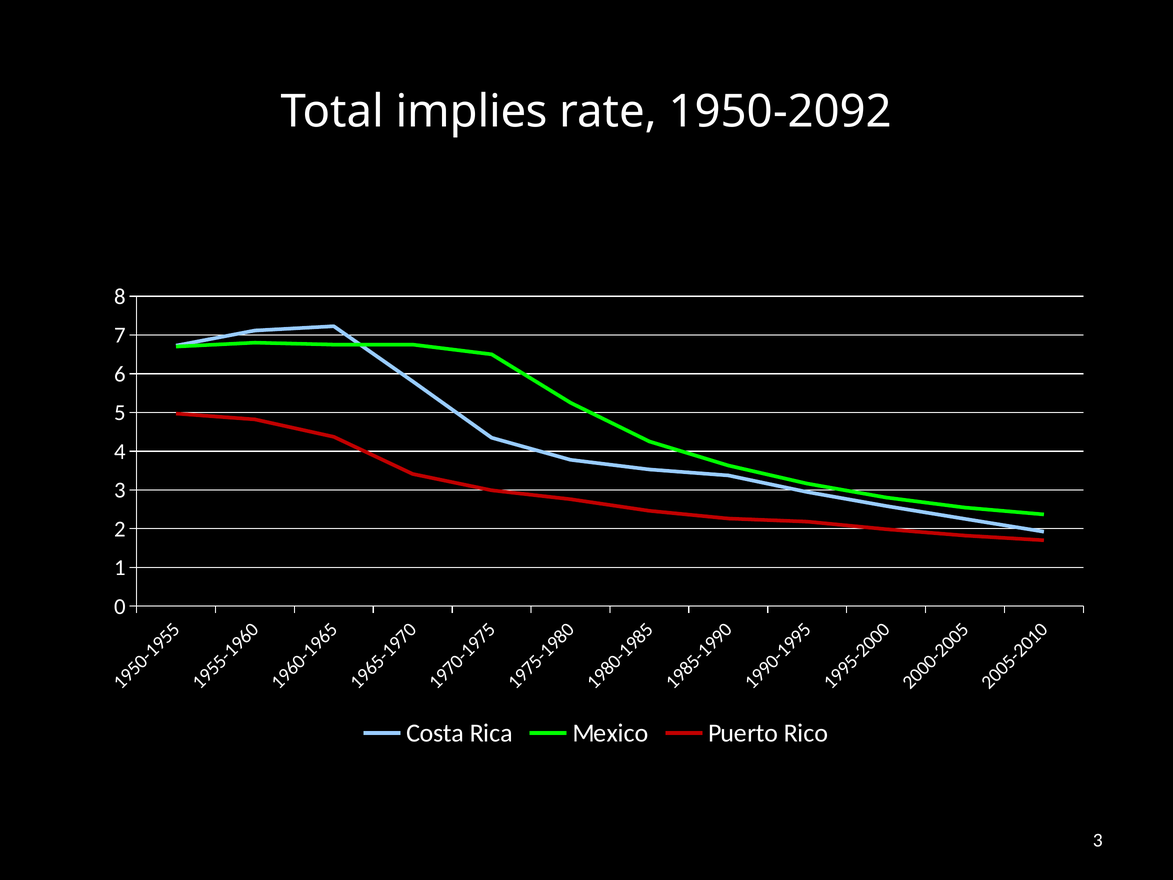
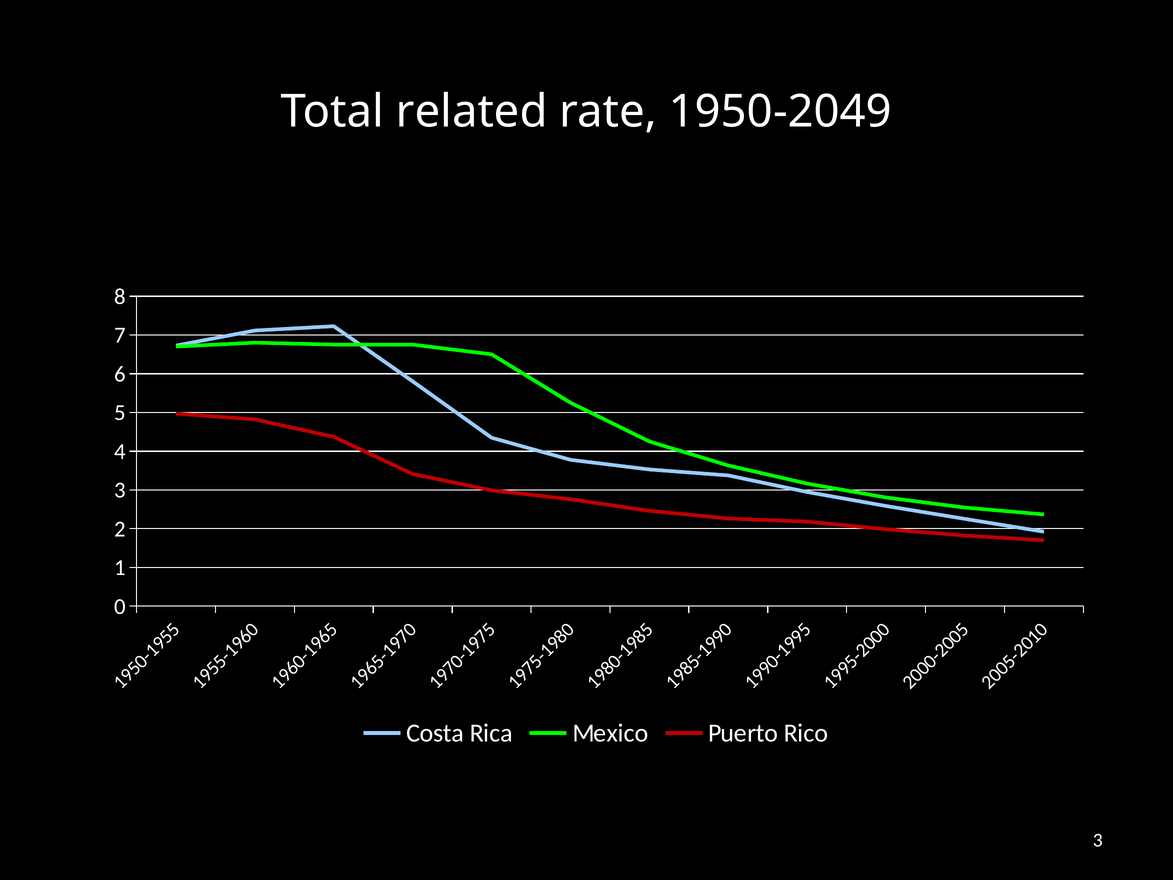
implies: implies -> related (472, 112)
1950-2092: 1950-2092 -> 1950-2049 (780, 112)
